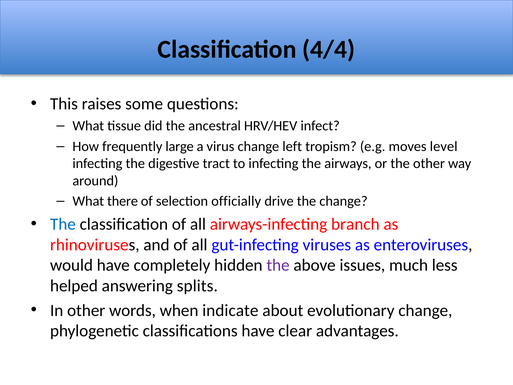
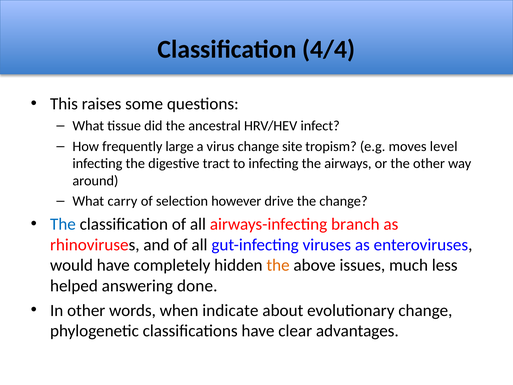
left: left -> site (292, 146)
there: there -> carry (122, 201)
officially: officially -> however (236, 201)
the colour: purple -> orange (278, 265)
splits: splits -> done (197, 286)
